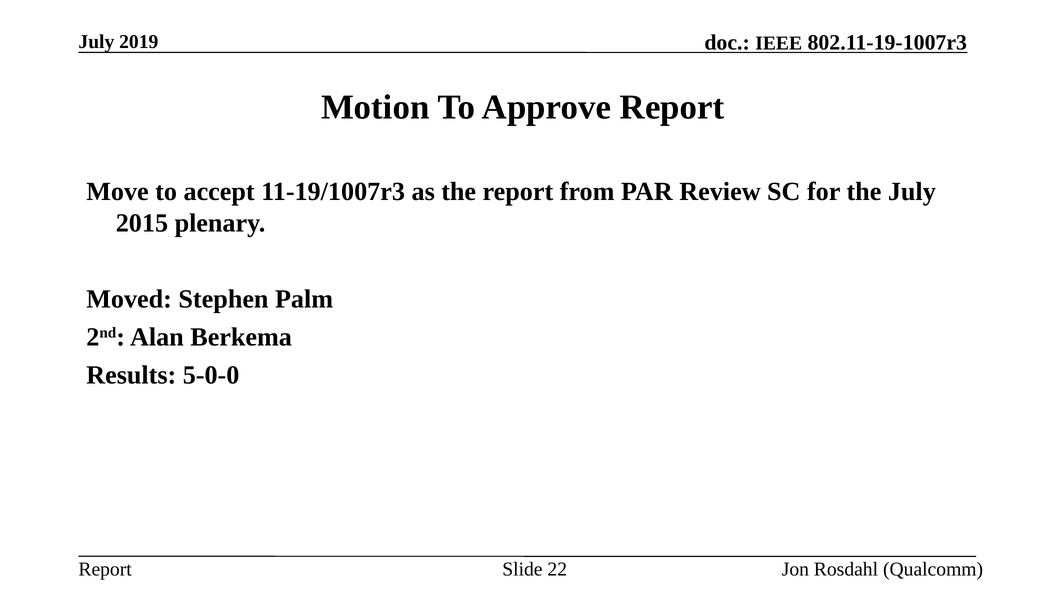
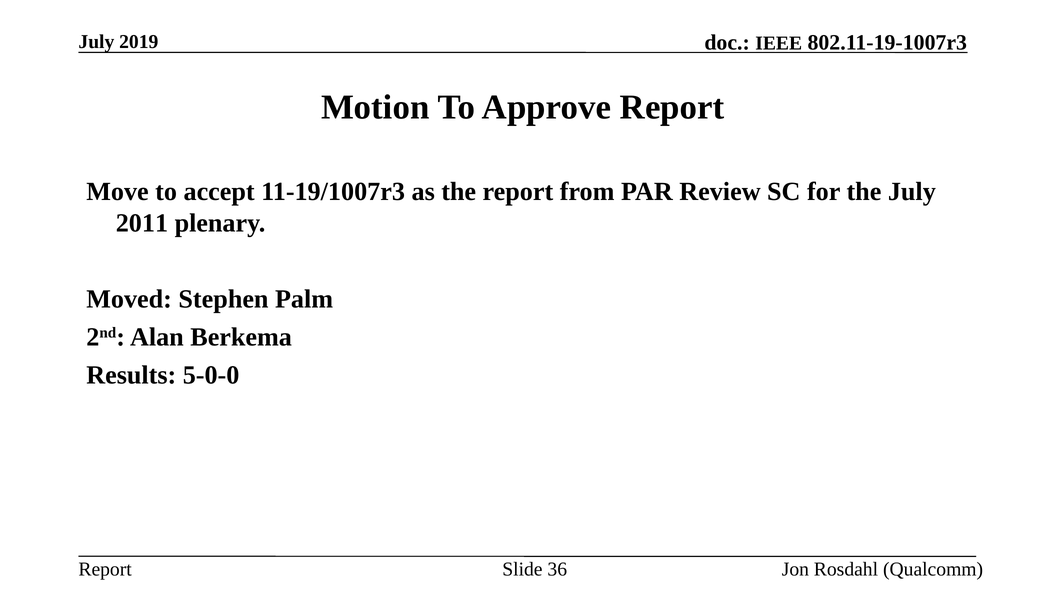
2015: 2015 -> 2011 (142, 223)
22: 22 -> 36 (557, 569)
